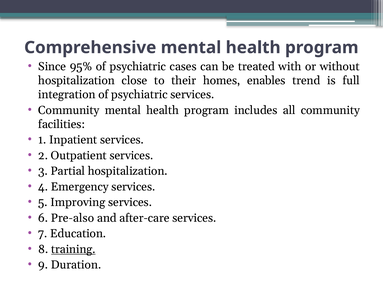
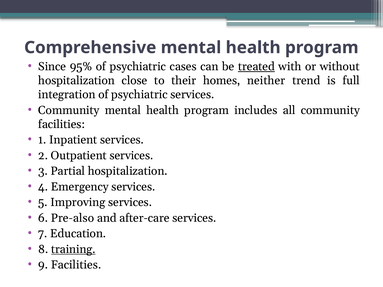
treated underline: none -> present (256, 67)
enables: enables -> neither (266, 81)
9 Duration: Duration -> Facilities (76, 265)
